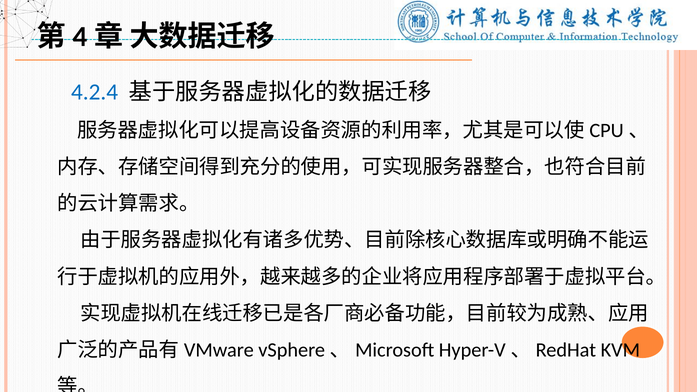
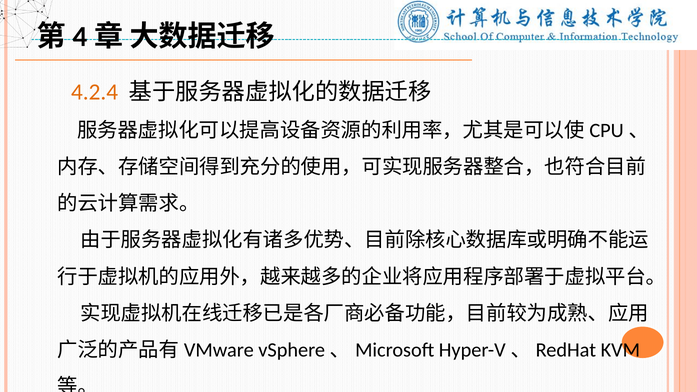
4.2.4 colour: blue -> orange (95, 92)
